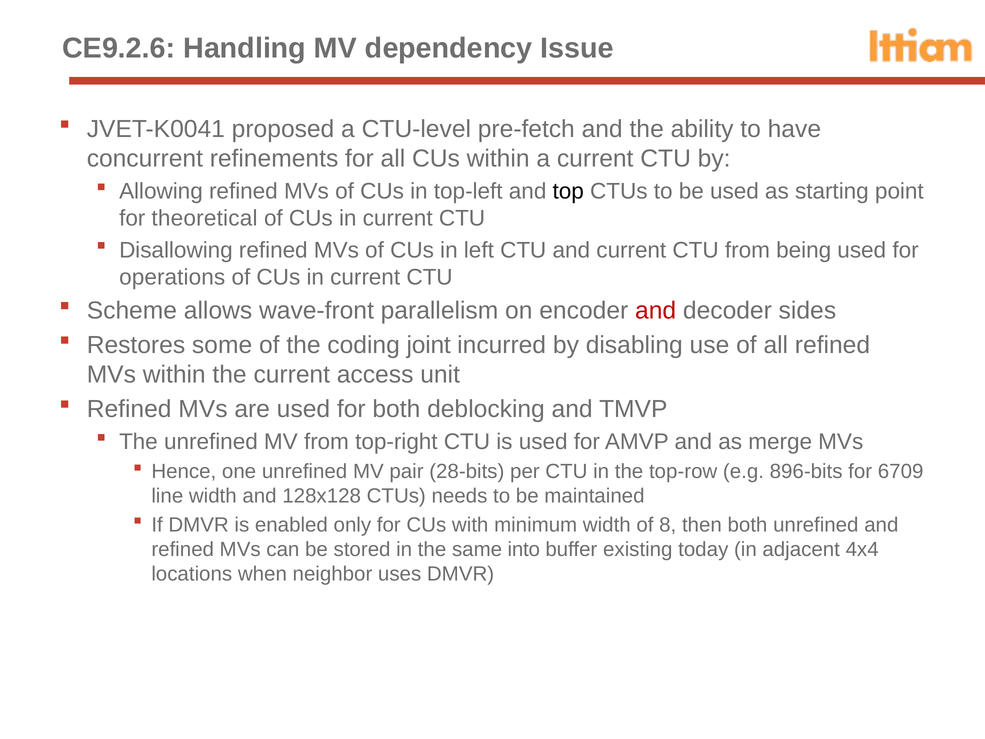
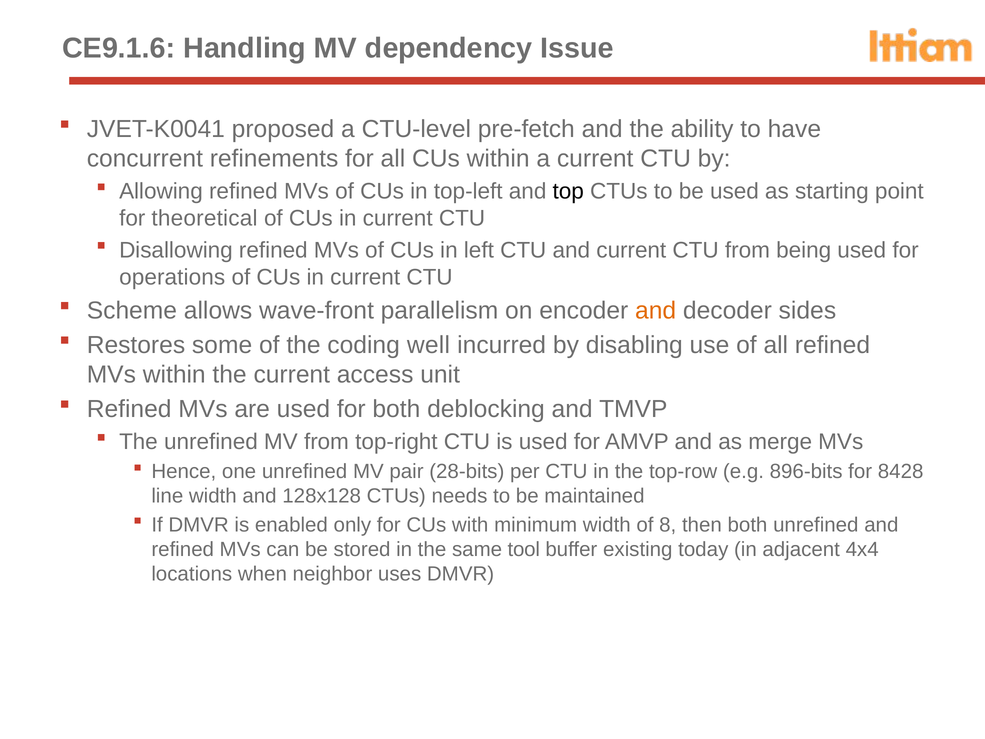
CE9.2.6: CE9.2.6 -> CE9.1.6 (119, 48)
and colour: red -> orange (656, 310)
joint: joint -> well (428, 345)
6709: 6709 -> 8428 (901, 471)
into: into -> tool (524, 549)
